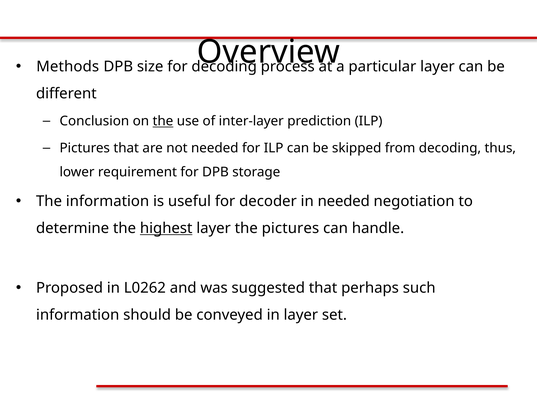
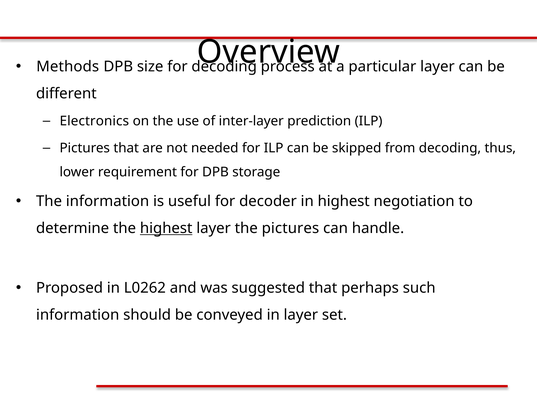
Conclusion: Conclusion -> Electronics (94, 121)
the underline: present -> none (163, 121)
in needed: needed -> highest (344, 201)
